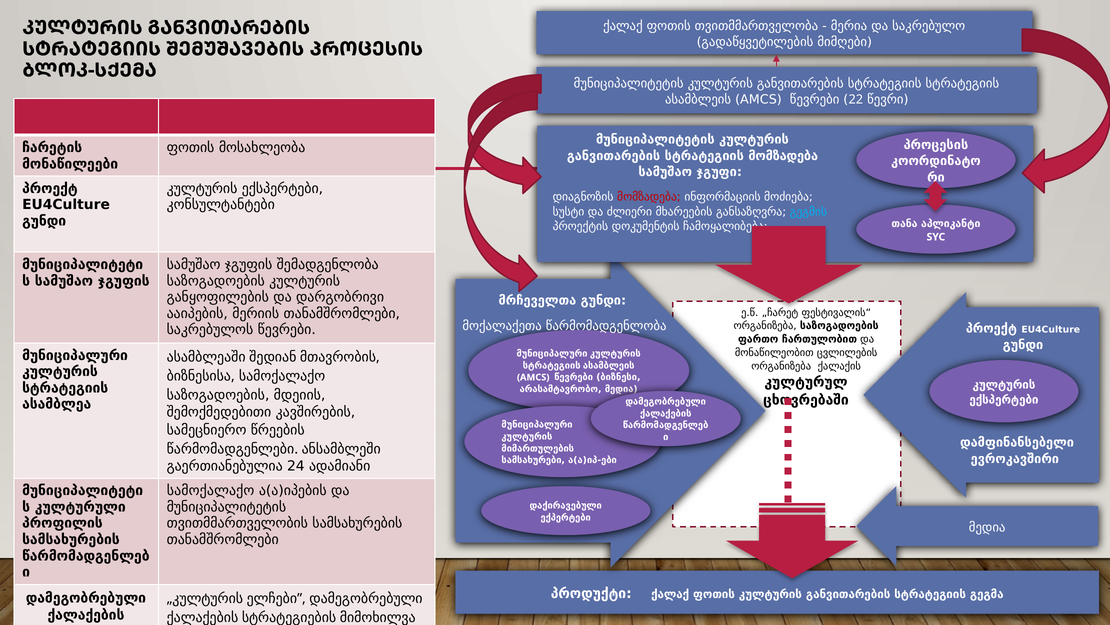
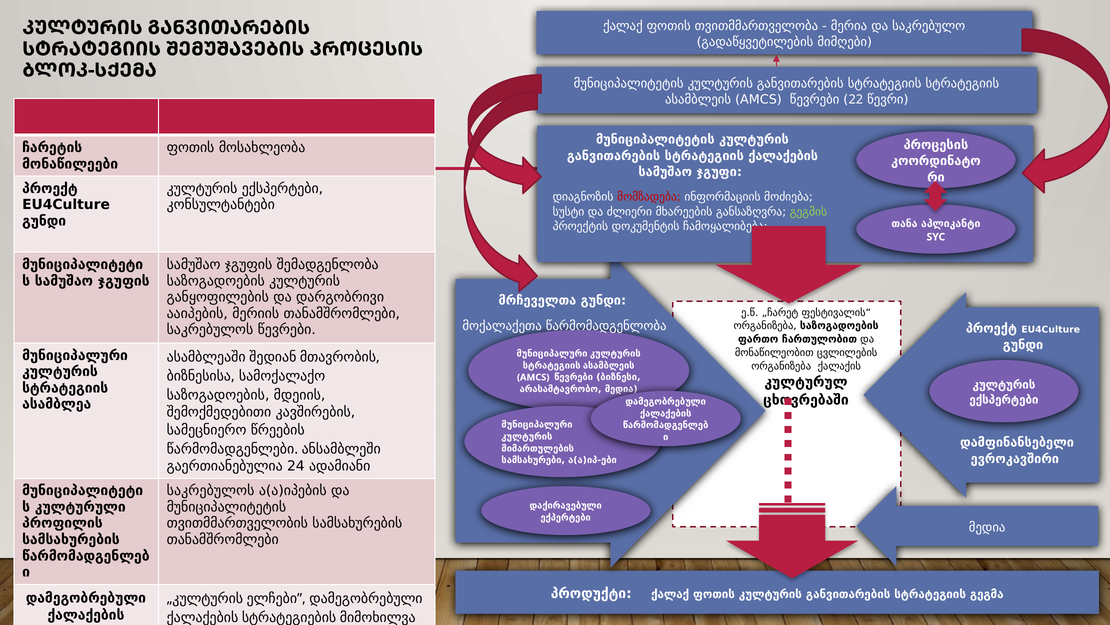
სტრატეგიის მომზადება: მომზადება -> ქალაქების (783, 156)
გეგმის colour: light blue -> light green (808, 212)
სამოქალაქო: სამოქალაქო -> საკრებულოს (211, 490)
